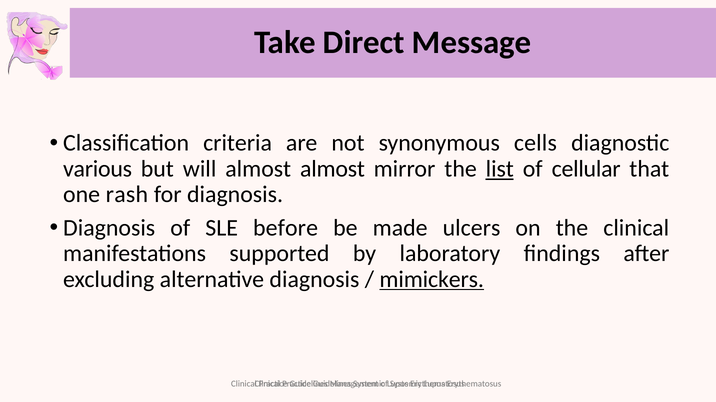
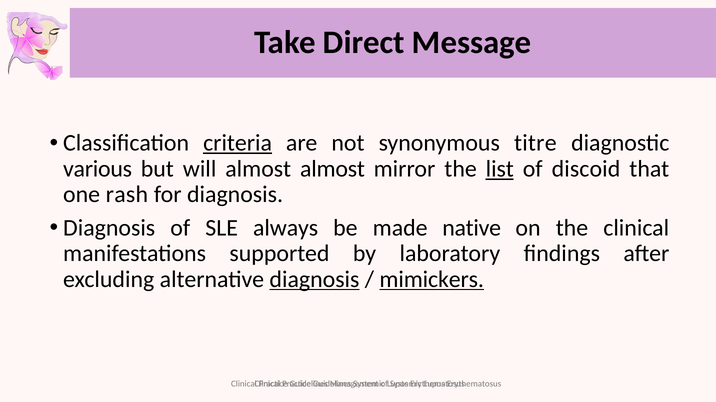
criteria underline: none -> present (238, 143)
cells: cells -> titre (535, 143)
cellular: cellular -> discoid (586, 169)
before: before -> always (286, 228)
ulcers: ulcers -> native (472, 228)
diagnosis underline: none -> present (314, 280)
